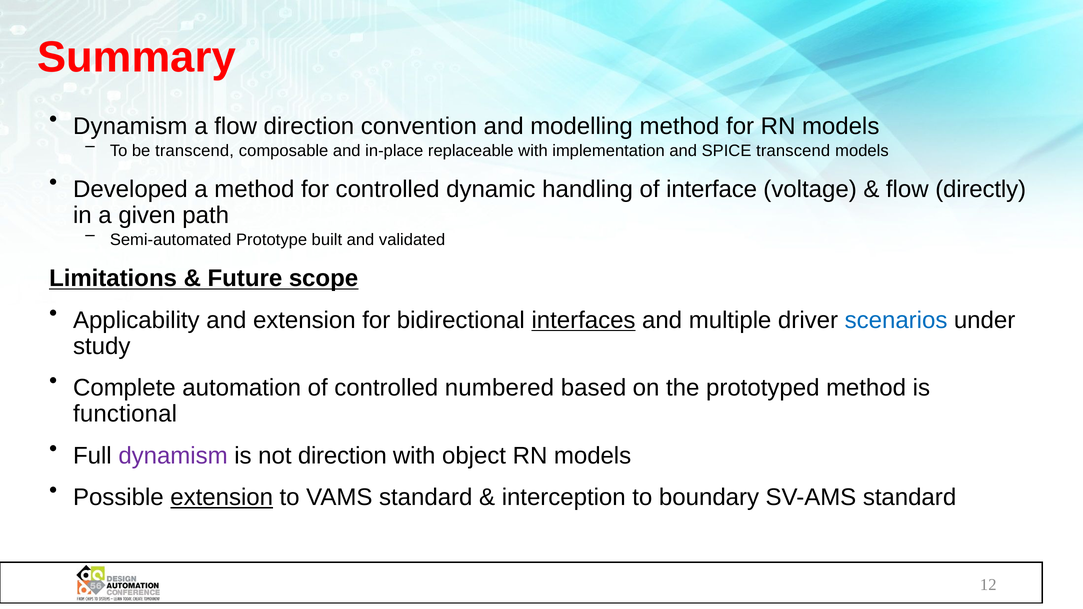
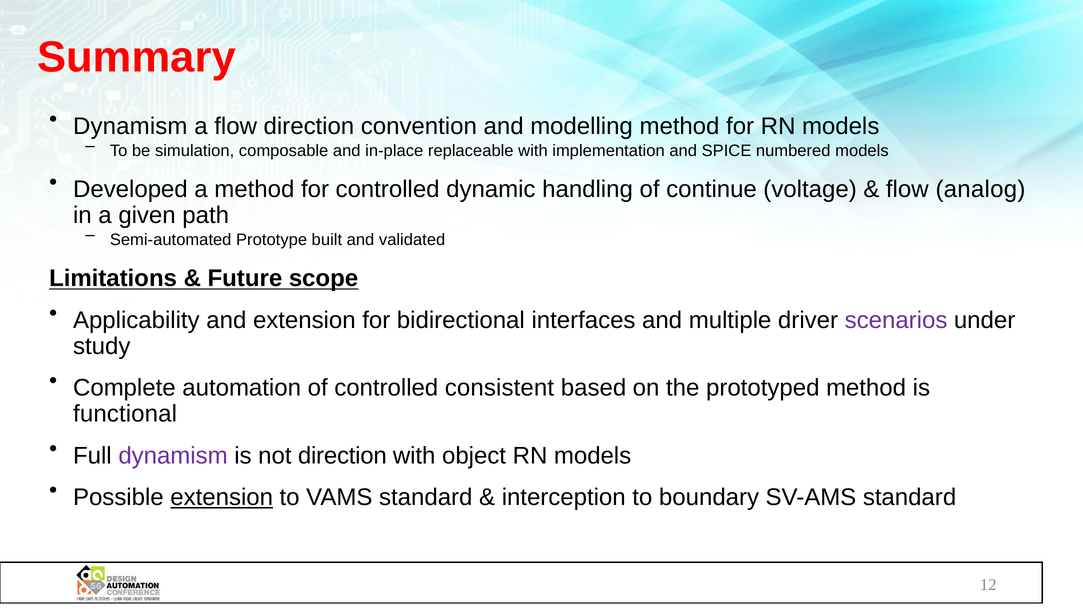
be transcend: transcend -> simulation (195, 151)
SPICE transcend: transcend -> numbered (793, 151)
interface: interface -> continue (712, 189)
directly: directly -> analog (980, 189)
interfaces underline: present -> none (584, 320)
scenarios colour: blue -> purple (896, 320)
numbered: numbered -> consistent (499, 388)
